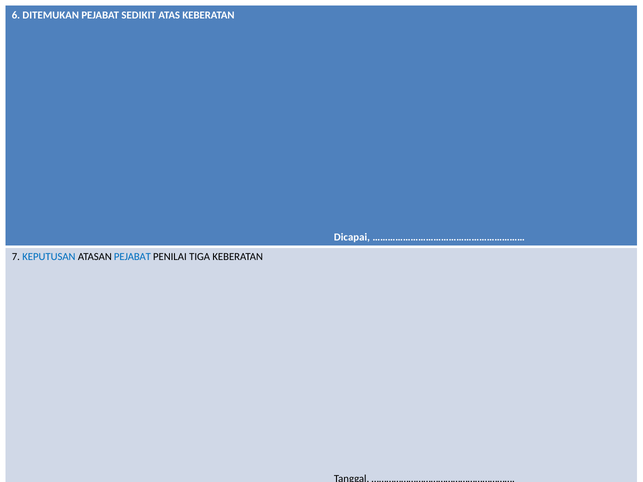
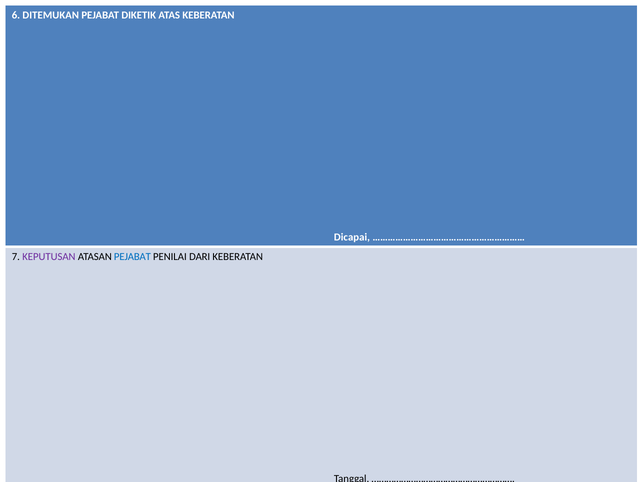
SEDIKIT: SEDIKIT -> DIKETIK (139, 15)
KEPUTUSAN colour: blue -> purple (49, 257)
TIGA: TIGA -> DARI (200, 257)
